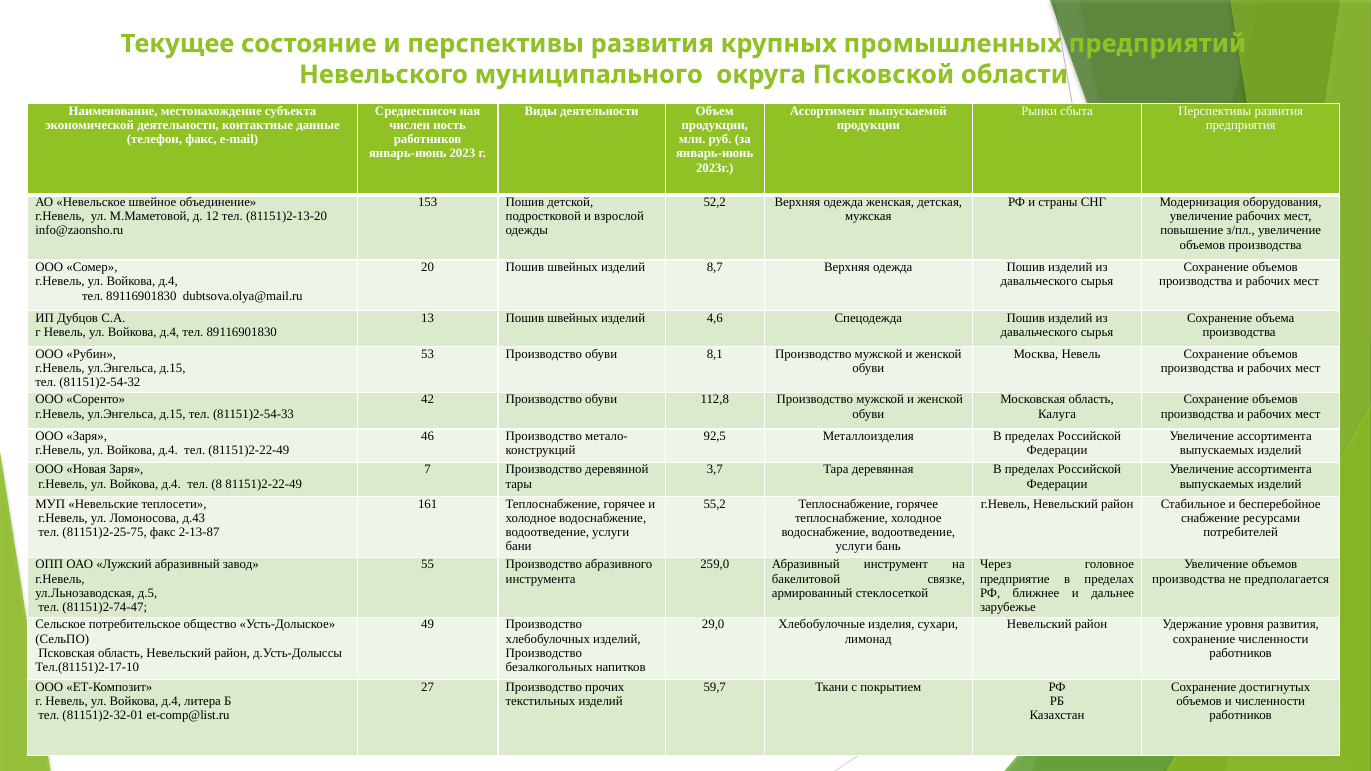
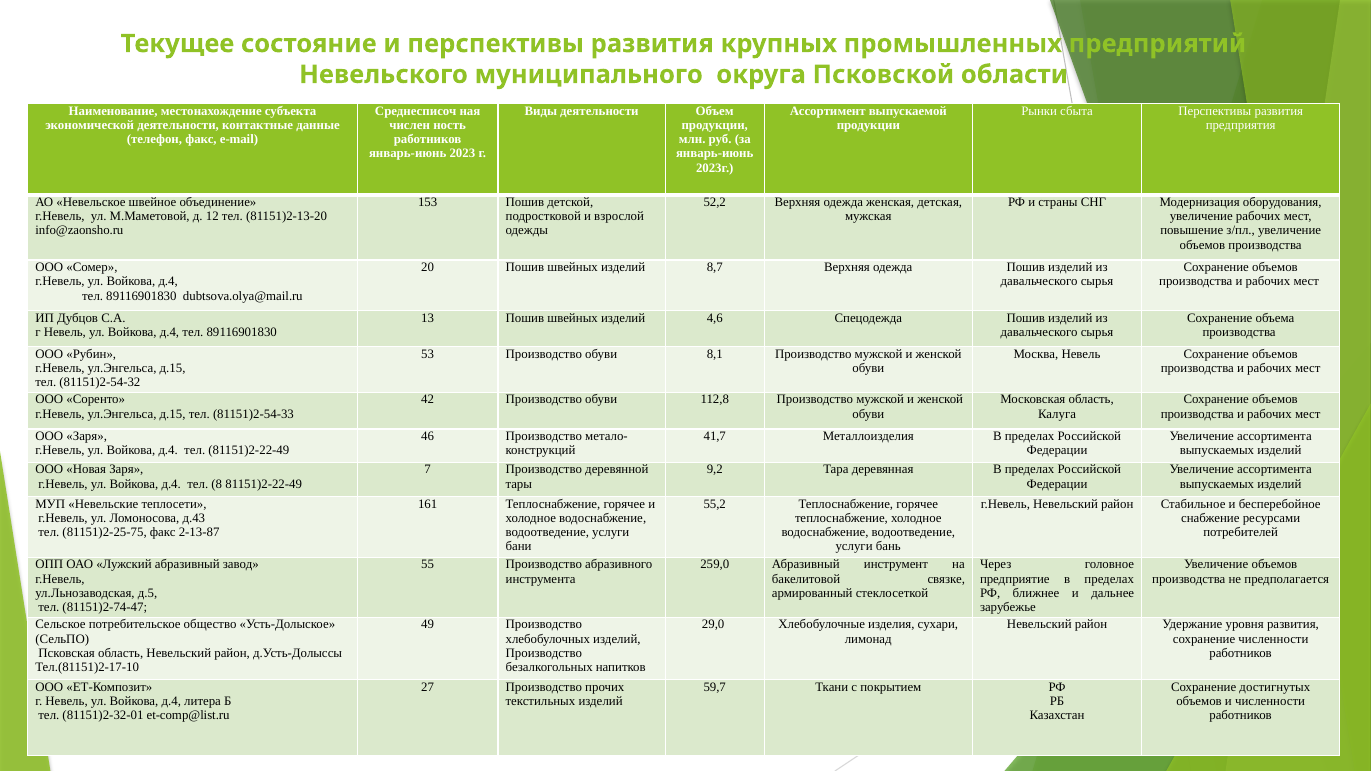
92,5: 92,5 -> 41,7 (715, 436)
3,7: 3,7 -> 9,2 (715, 470)
